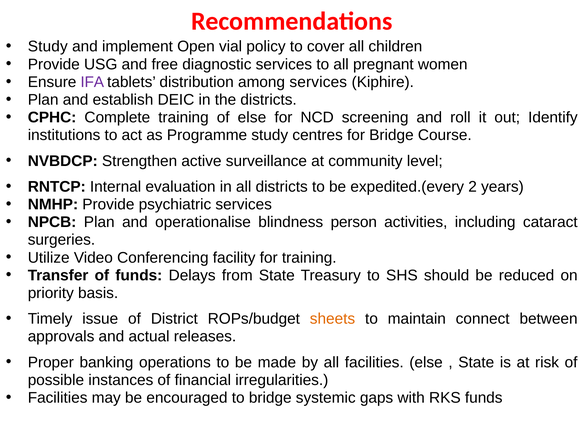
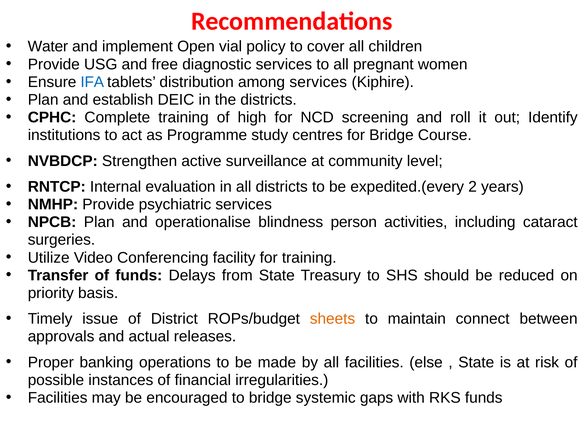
Study: Study -> Water (48, 47)
IFA colour: purple -> blue (92, 82)
of else: else -> high (252, 117)
